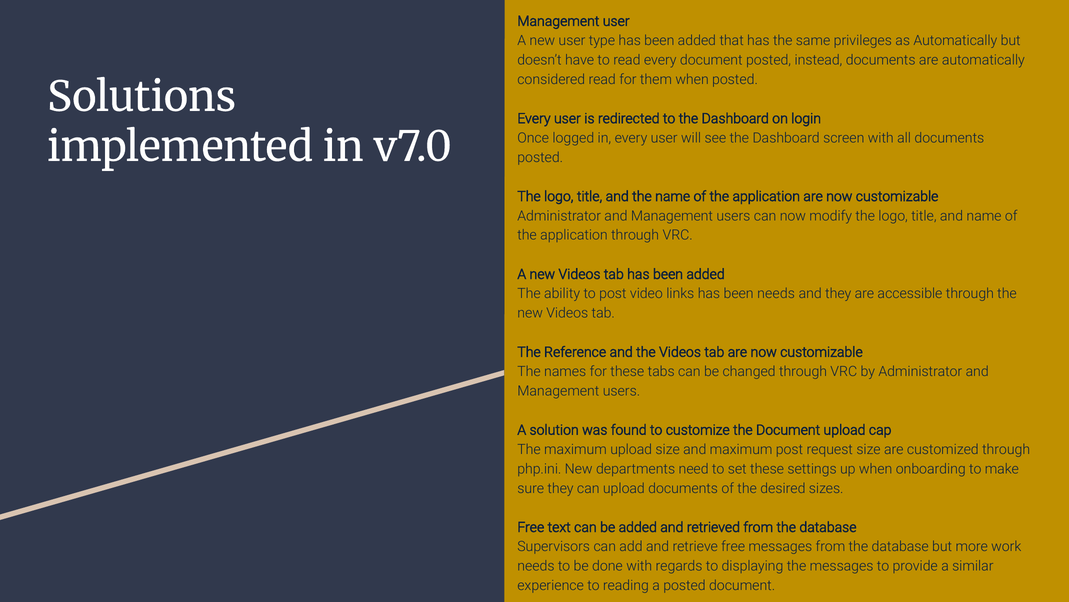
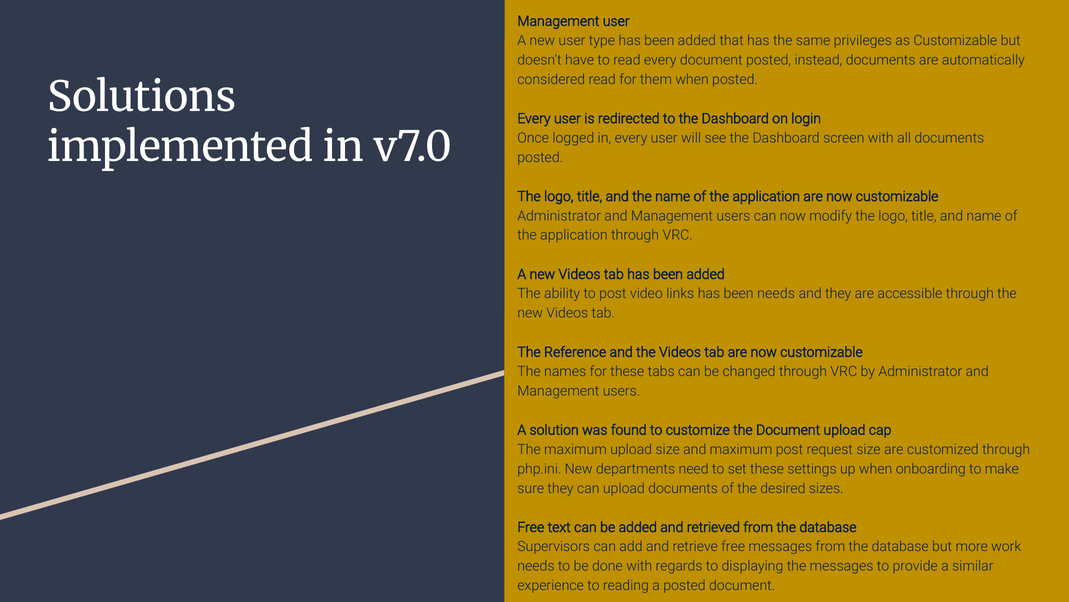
as Automatically: Automatically -> Customizable (955, 41)
